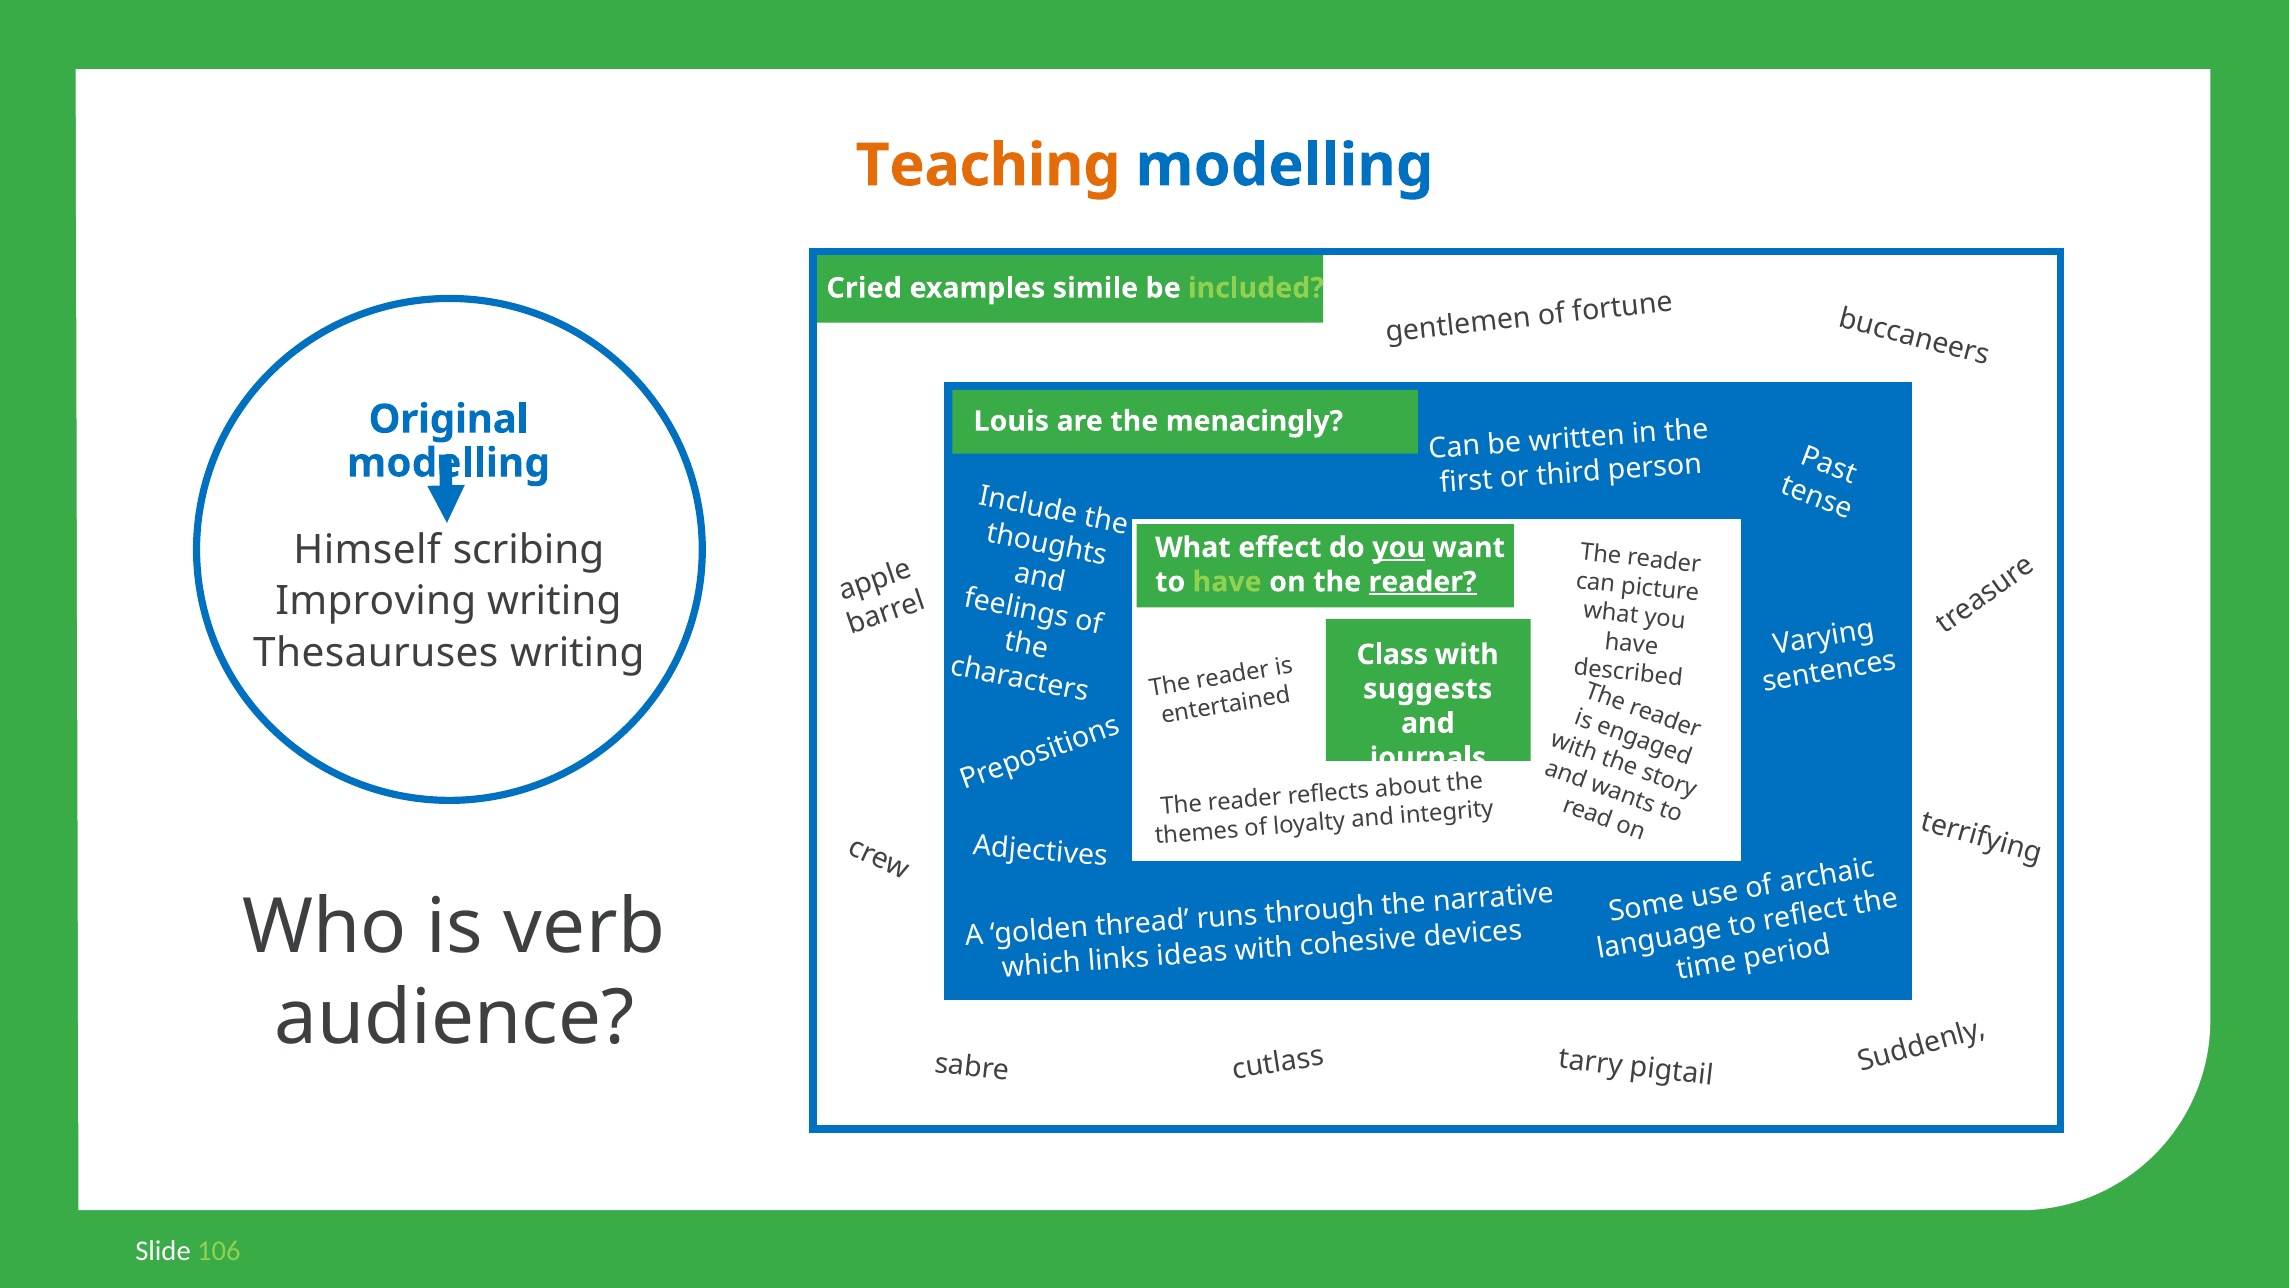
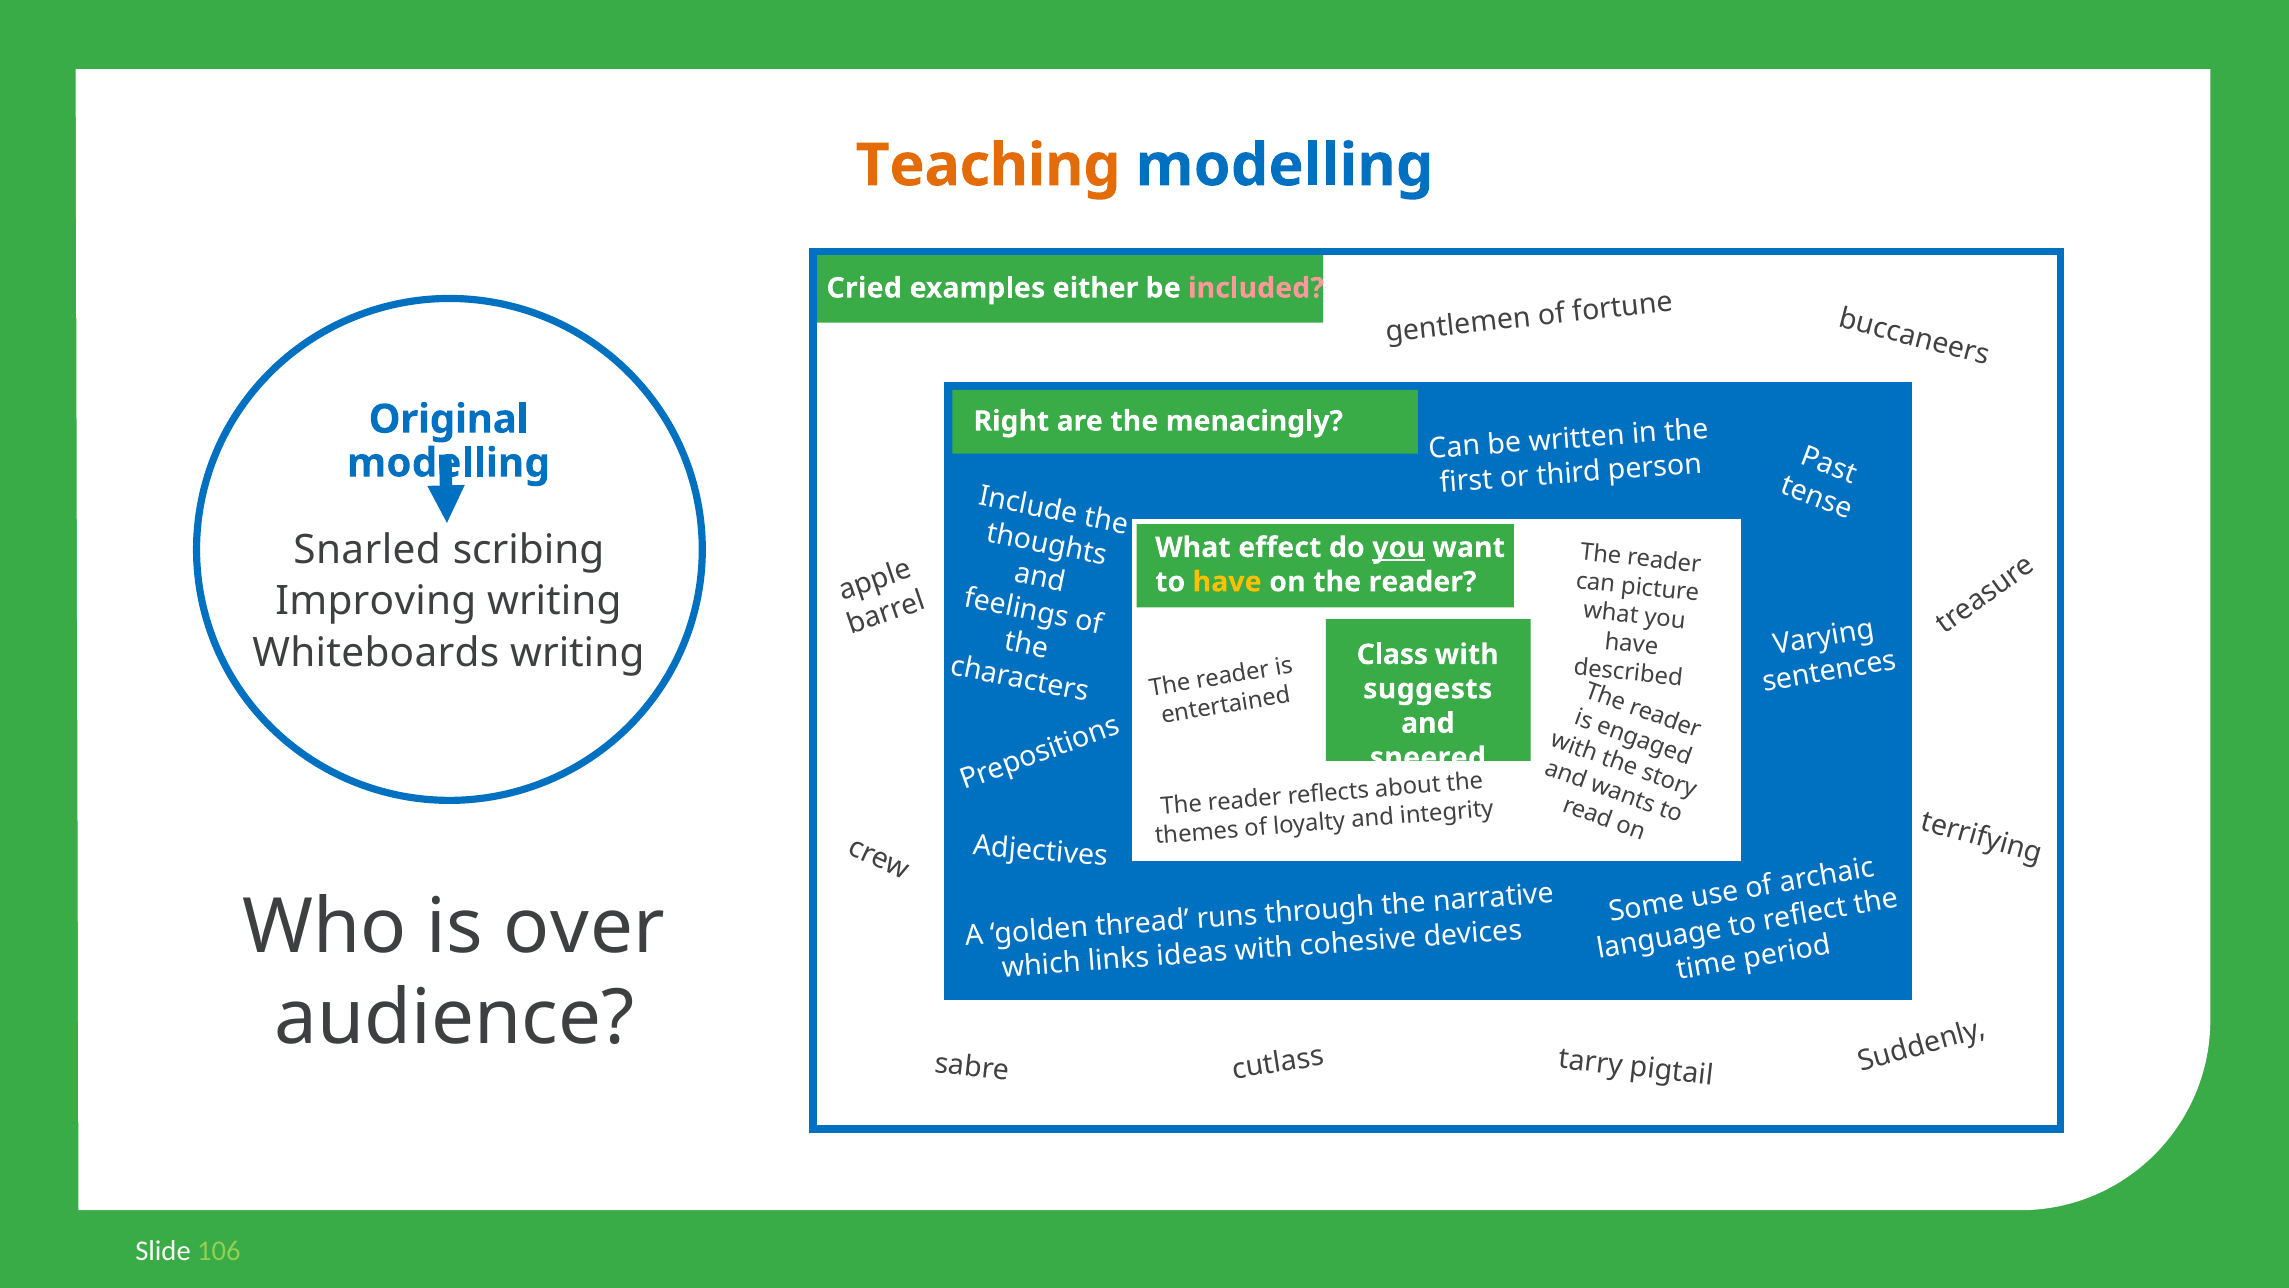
simile: simile -> either (1096, 288)
included colour: light green -> pink (1256, 288)
Louis: Louis -> Right (1011, 421)
Himself: Himself -> Snarled (367, 549)
have colour: light green -> yellow (1227, 582)
reader underline: present -> none (1423, 582)
Thesauruses: Thesauruses -> Whiteboards (376, 653)
journals: journals -> sneered (1428, 757)
verb: verb -> over (584, 927)
